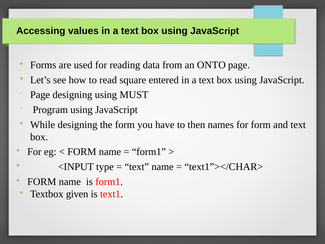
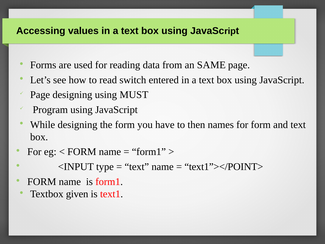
ONTO: ONTO -> SAME (211, 65)
square: square -> switch (133, 80)
text1”></CHAR>: text1”></CHAR> -> text1”></POINT> (224, 167)
